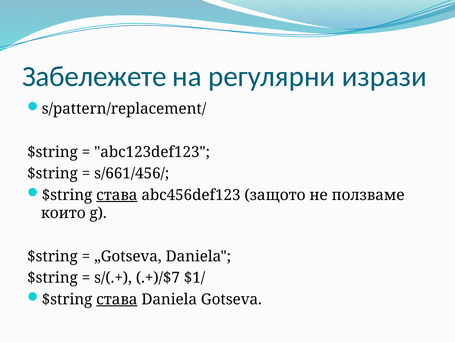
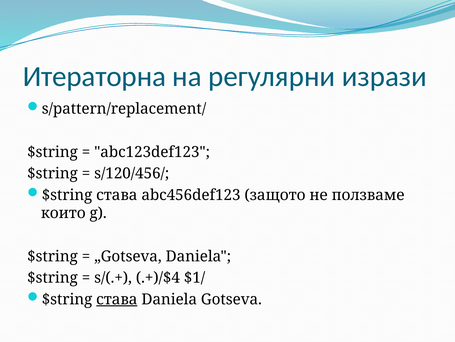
Забележете: Забележете -> Итераторна (94, 76)
s/661/456/: s/661/456/ -> s/120/456/ (132, 173)
става underline: present -> none (117, 195)
.+)/$7: .+)/$7 -> .+)/$4 (158, 277)
